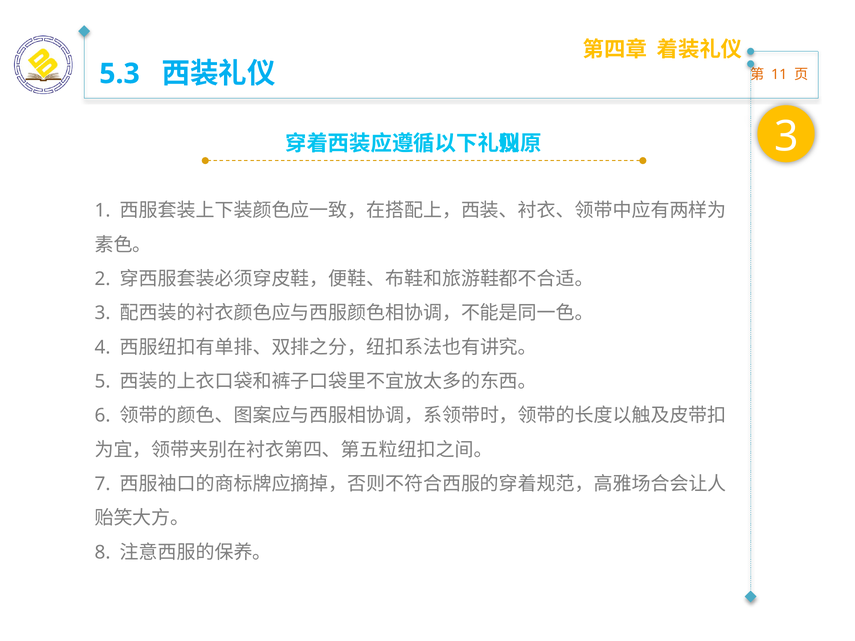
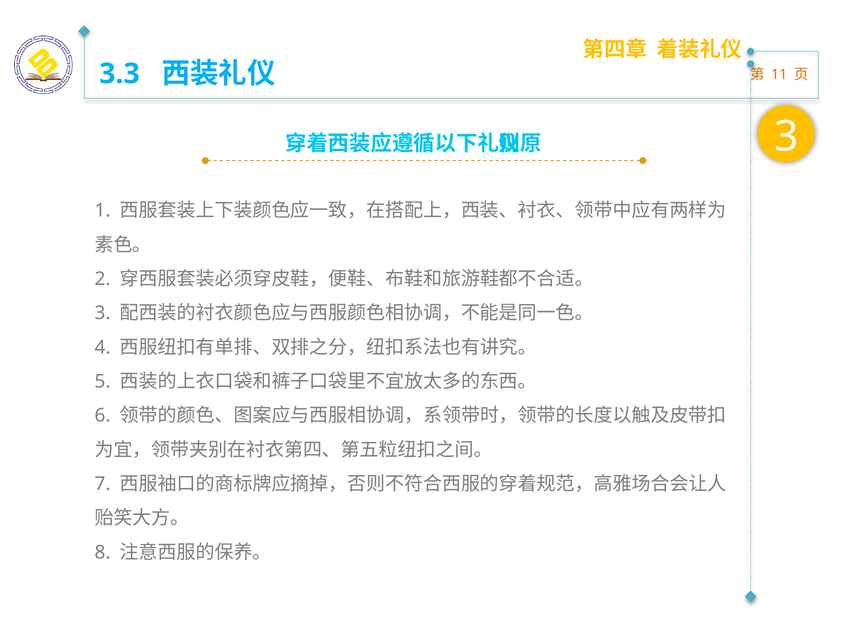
5.3: 5.3 -> 3.3 (120, 74)
